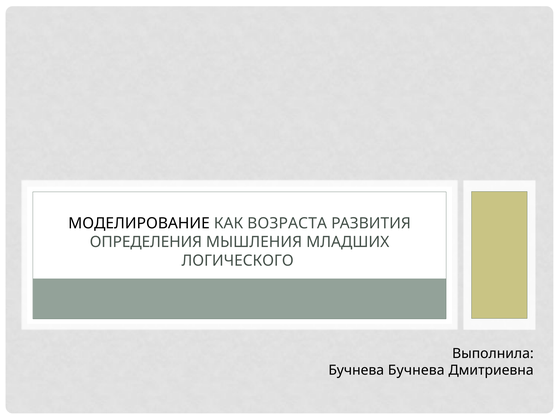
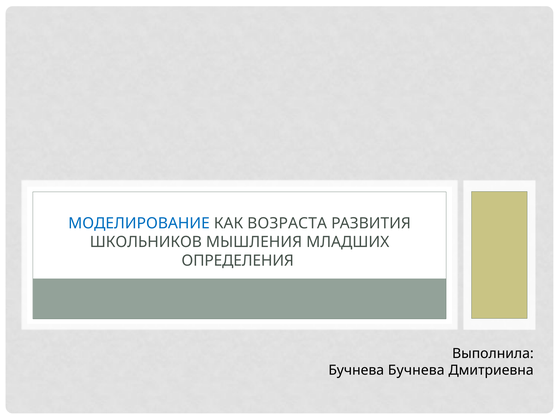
МОДЕЛИРОВАНИЕ colour: black -> blue (139, 223)
ОПРЕДЕЛЕНИЯ: ОПРЕДЕЛЕНИЯ -> ШКОЛЬНИКОВ (146, 242)
ЛОГИЧЕСКОГО: ЛОГИЧЕСКОГО -> ОПРЕДЕЛЕНИЯ (238, 261)
